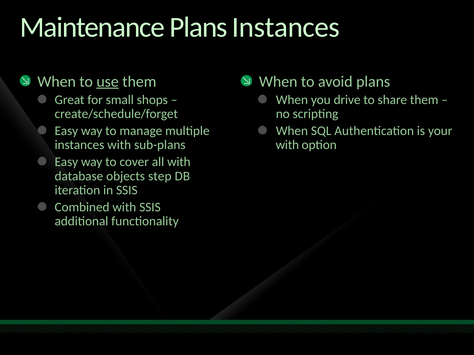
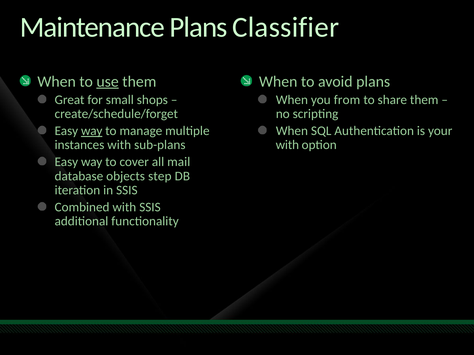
Plans Instances: Instances -> Classifier (286, 27)
drive: drive -> from (347, 100)
way underline: none -> present (92, 131)
all with: with -> mail (179, 162)
